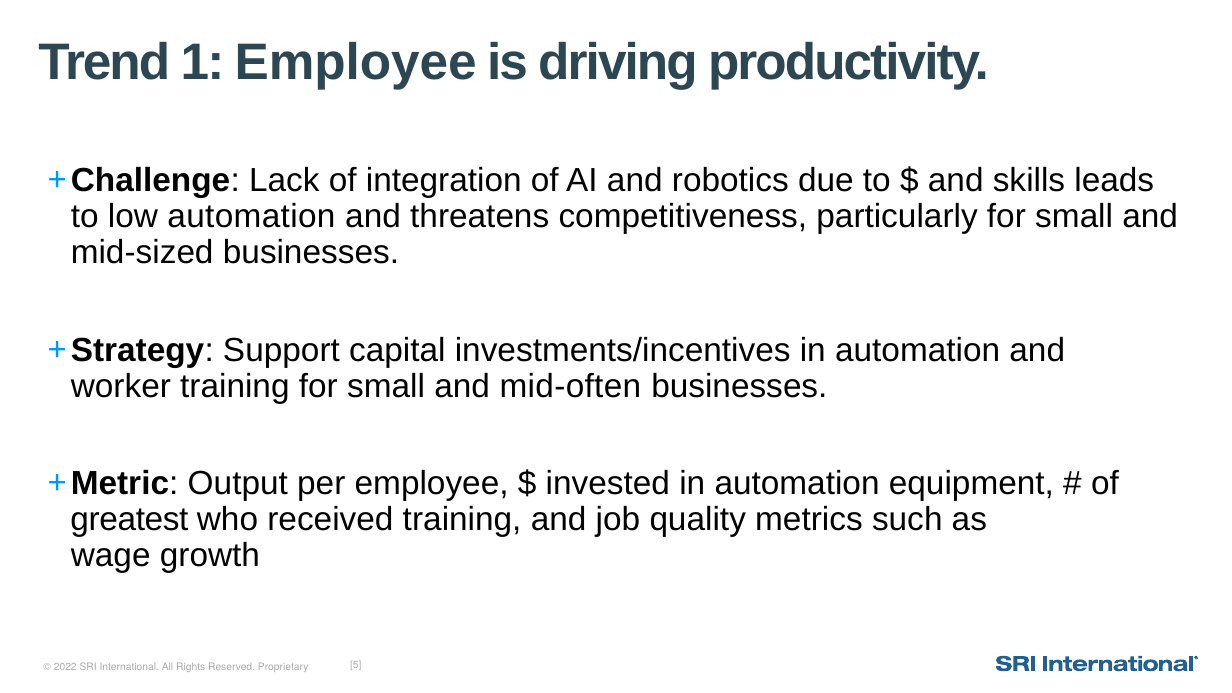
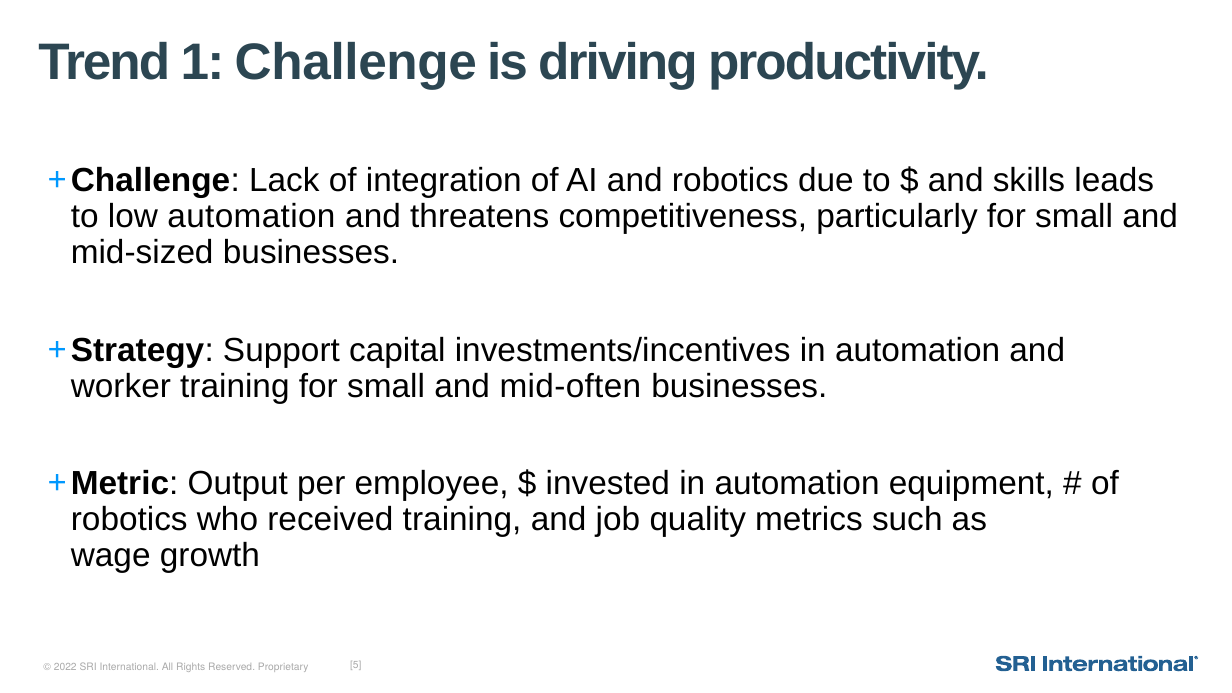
1 Employee: Employee -> Challenge (356, 62)
greatest: greatest -> robotics (129, 520)
